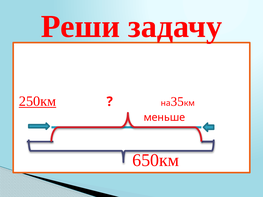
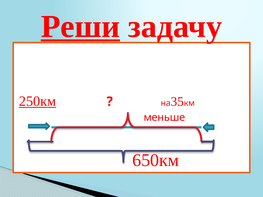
Реши underline: none -> present (80, 27)
